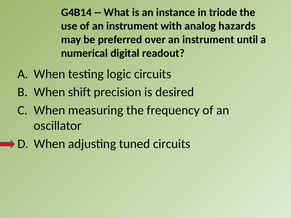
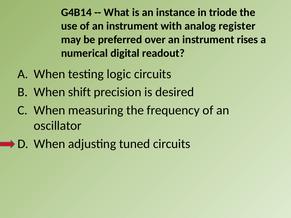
hazards: hazards -> register (237, 26)
until: until -> rises (247, 40)
